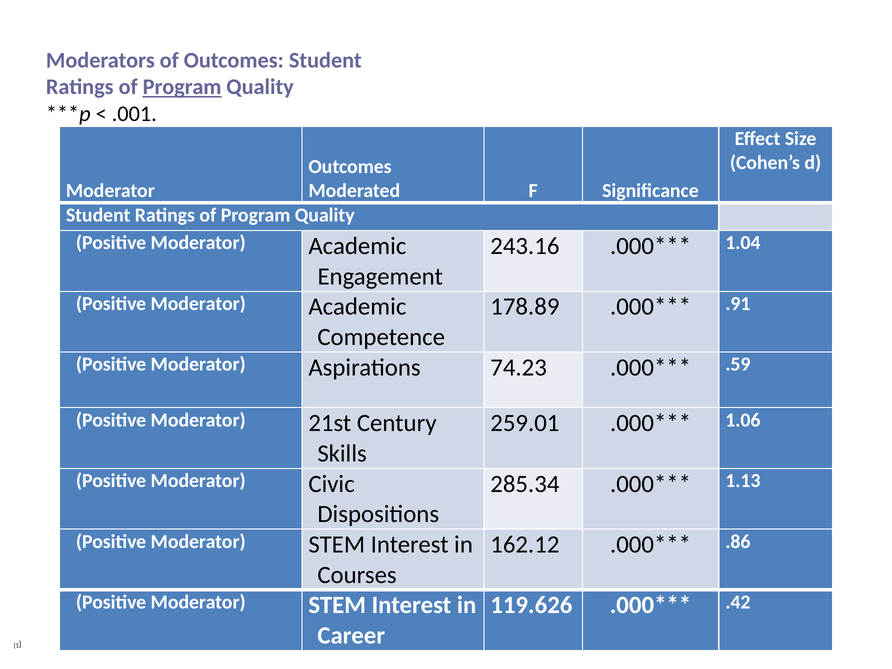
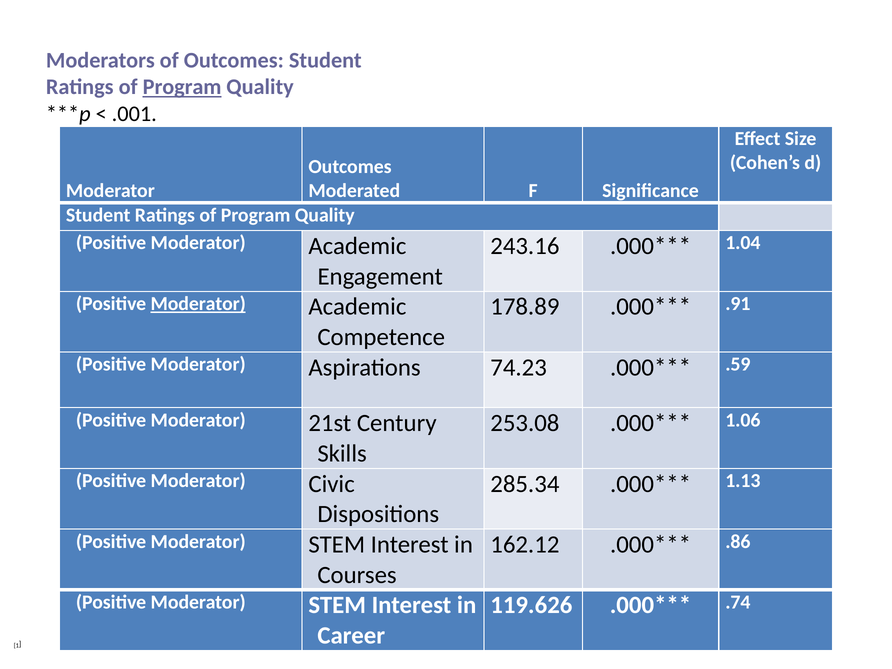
Moderator underline: none -> present (198, 304)
259.01: 259.01 -> 253.08 (525, 423)
.42: .42 -> .74 (738, 602)
